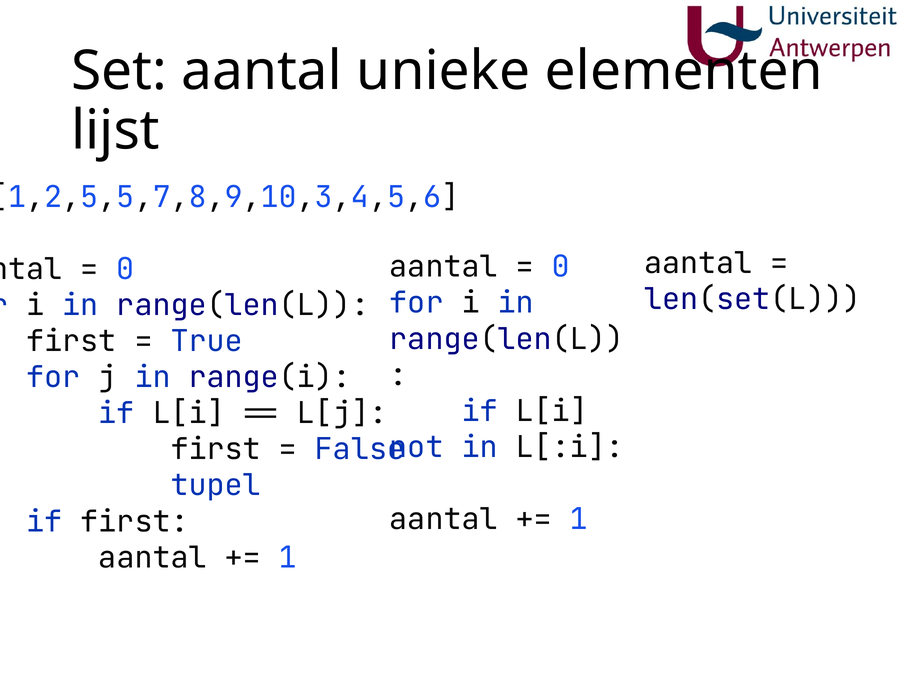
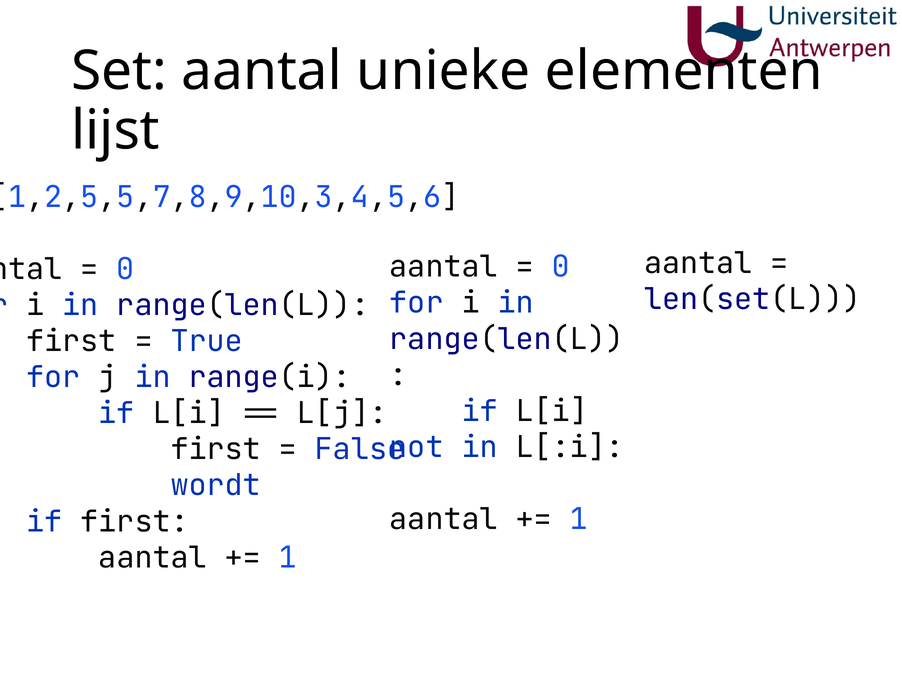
tupel: tupel -> wordt (216, 486)
